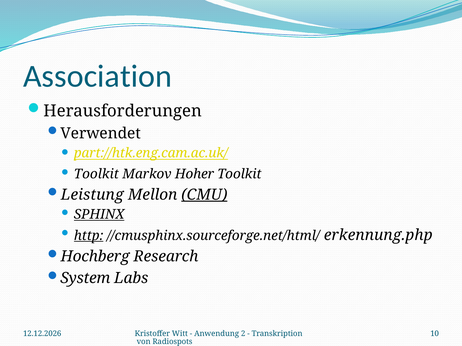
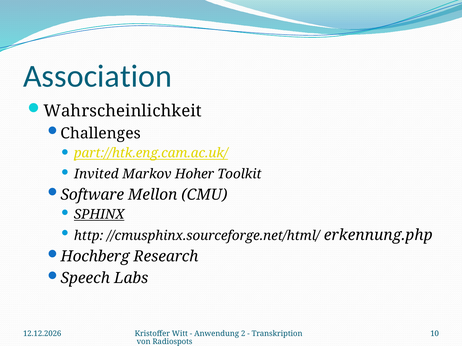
Herausforderungen: Herausforderungen -> Wahrscheinlichkeit (123, 111)
Verwendet: Verwendet -> Challenges (101, 133)
Toolkit: Toolkit -> Invited (96, 174)
Leistung: Leistung -> Software (92, 195)
CMU underline: present -> none (204, 195)
http underline: present -> none (89, 236)
System: System -> Speech (85, 278)
